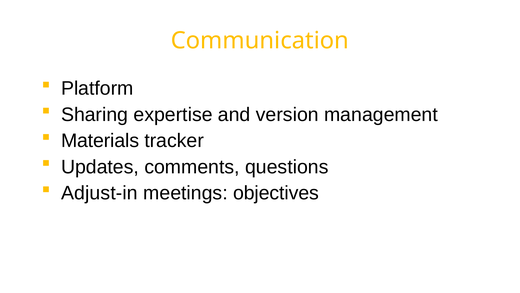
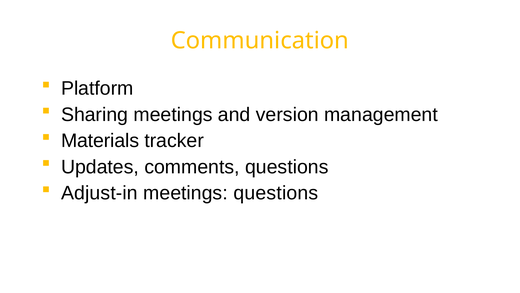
Sharing expertise: expertise -> meetings (173, 114)
meetings objectives: objectives -> questions (276, 193)
